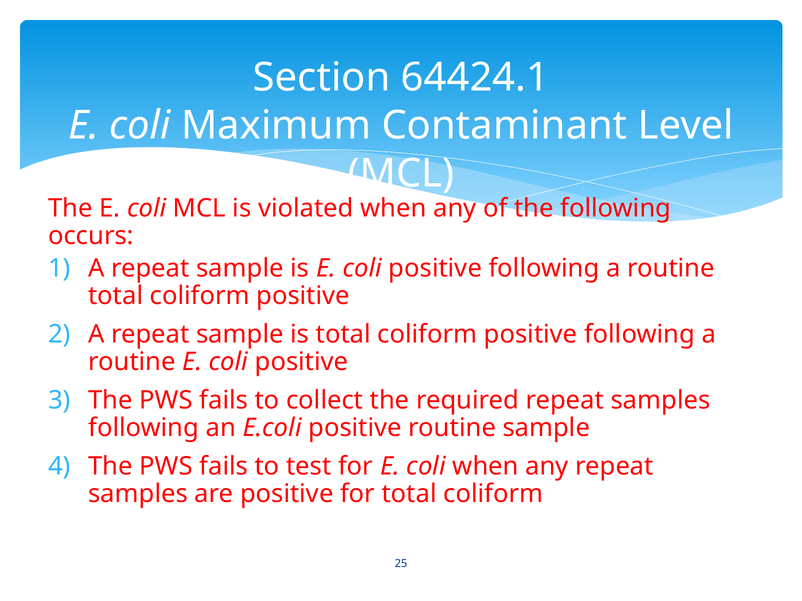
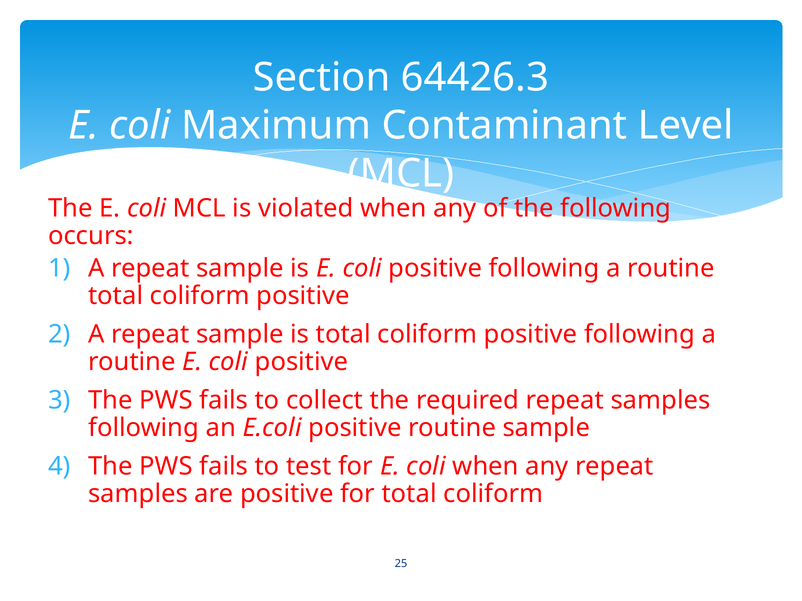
64424.1: 64424.1 -> 64426.3 (475, 78)
